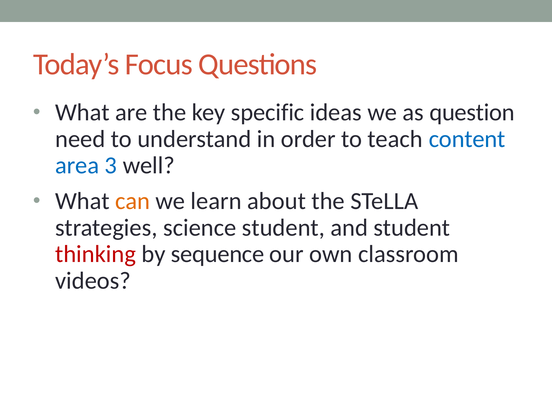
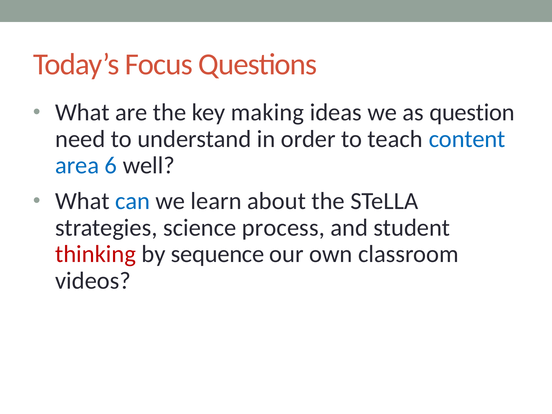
specific: specific -> making (267, 112)
3: 3 -> 6 (111, 166)
can colour: orange -> blue (133, 201)
science student: student -> process (283, 228)
